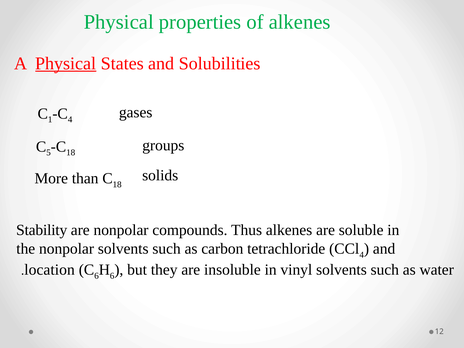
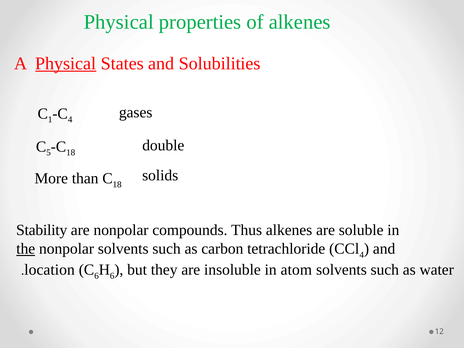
groups: groups -> double (163, 145)
the underline: none -> present (26, 249)
vinyl: vinyl -> atom (296, 270)
